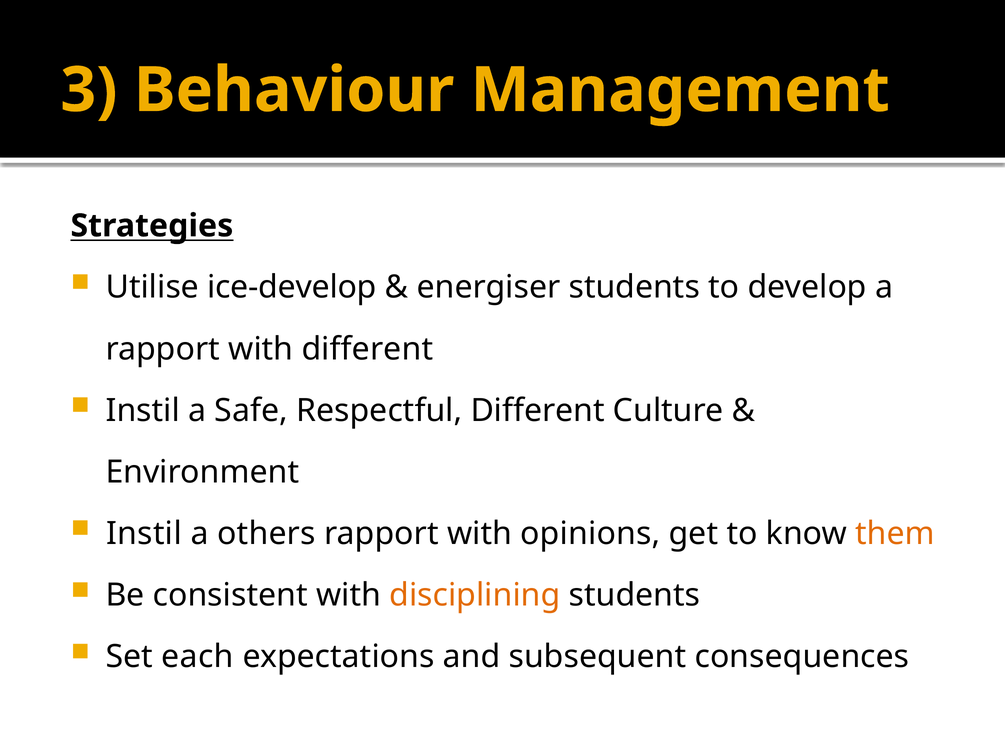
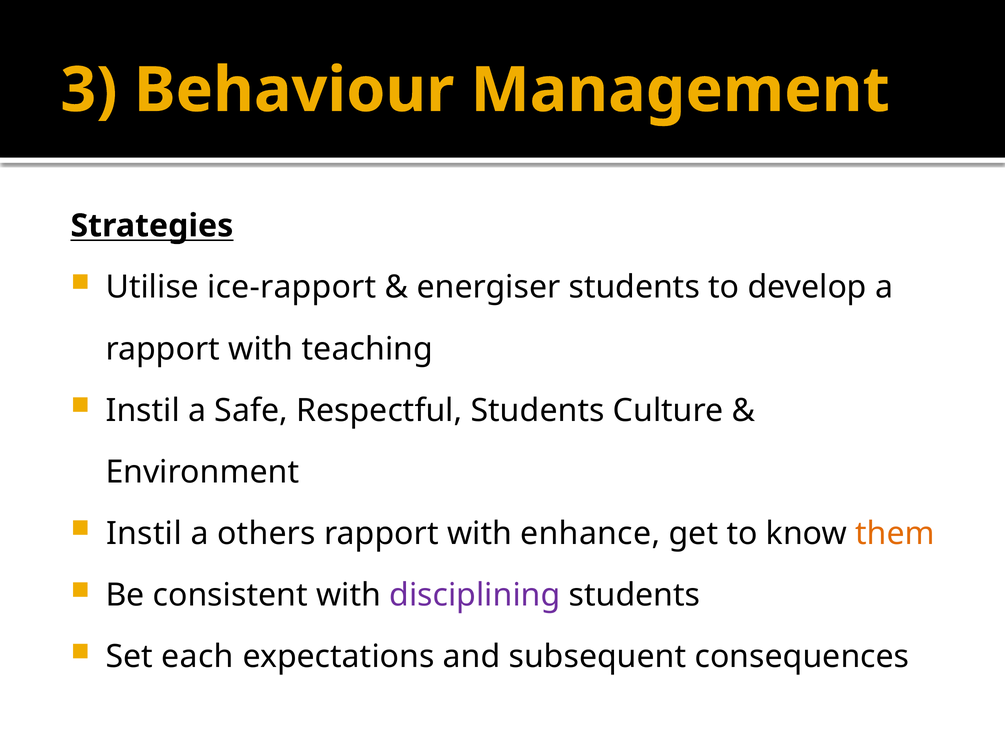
ice-develop: ice-develop -> ice-rapport (292, 287)
with different: different -> teaching (367, 349)
Respectful Different: Different -> Students (538, 410)
opinions: opinions -> enhance (590, 534)
disciplining colour: orange -> purple (475, 595)
